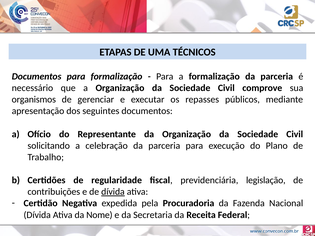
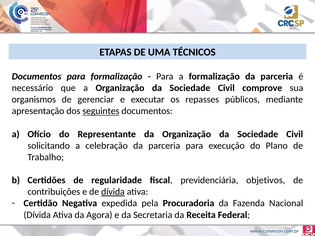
seguintes underline: none -> present (101, 111)
legislação: legislação -> objetivos (266, 180)
Nome: Nome -> Agora (99, 215)
